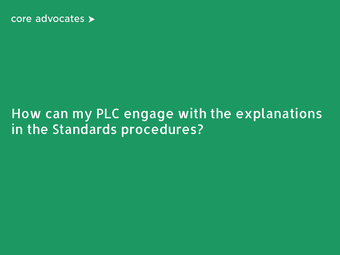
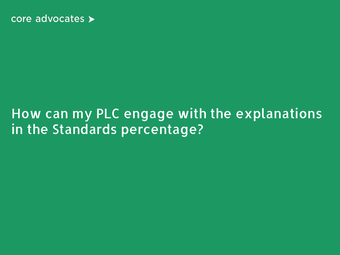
procedures: procedures -> percentage (162, 130)
